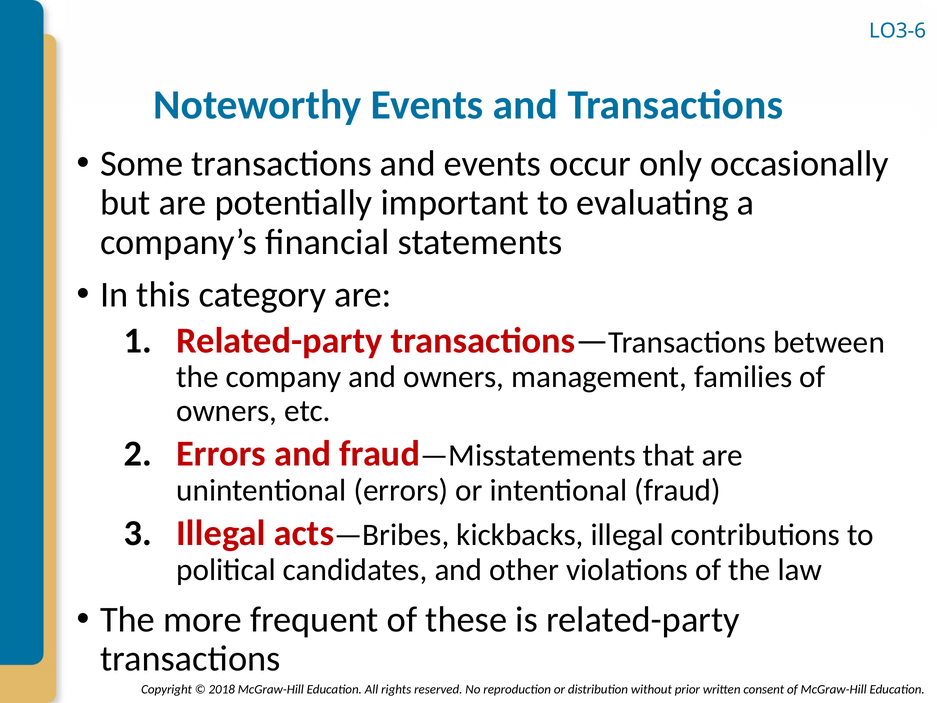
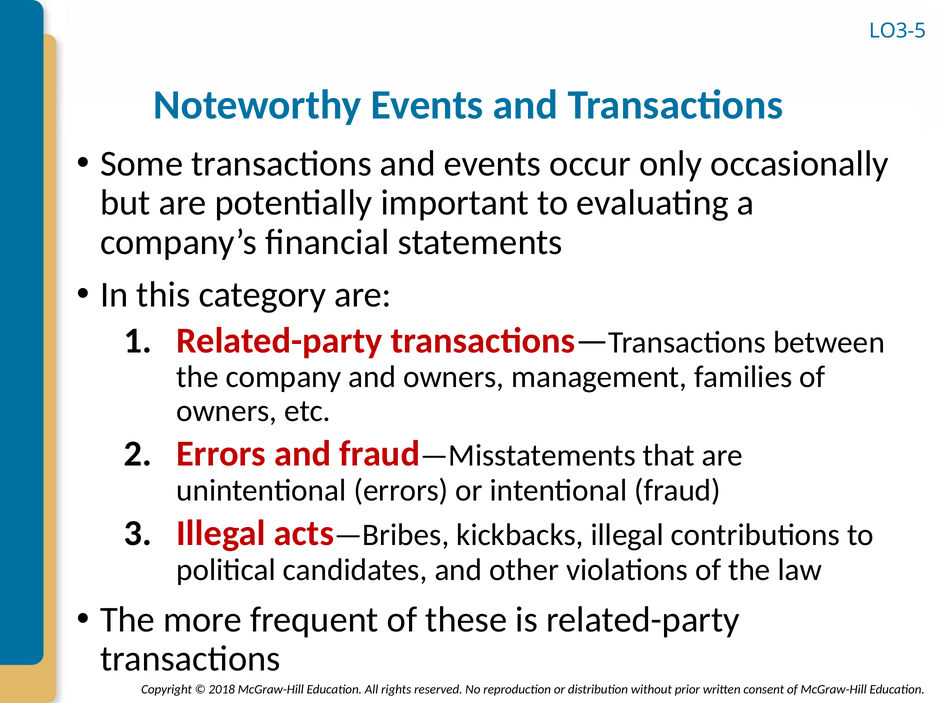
LO3-6: LO3-6 -> LO3-5 (897, 31)
